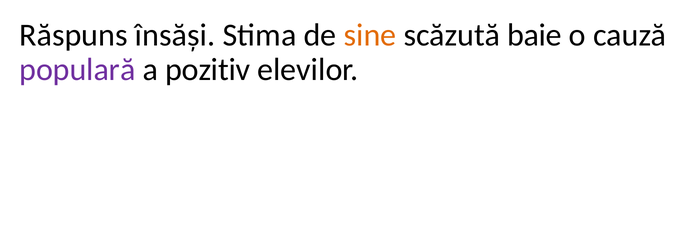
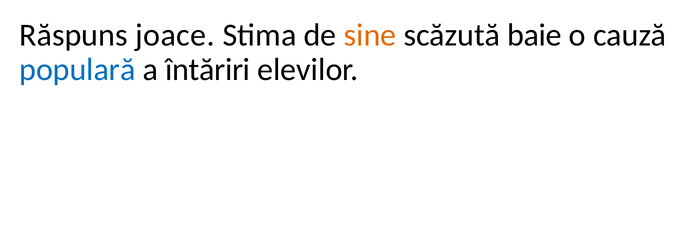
însăși: însăși -> joace (175, 35)
populară colour: purple -> blue (77, 70)
pozitiv: pozitiv -> întăriri (208, 70)
